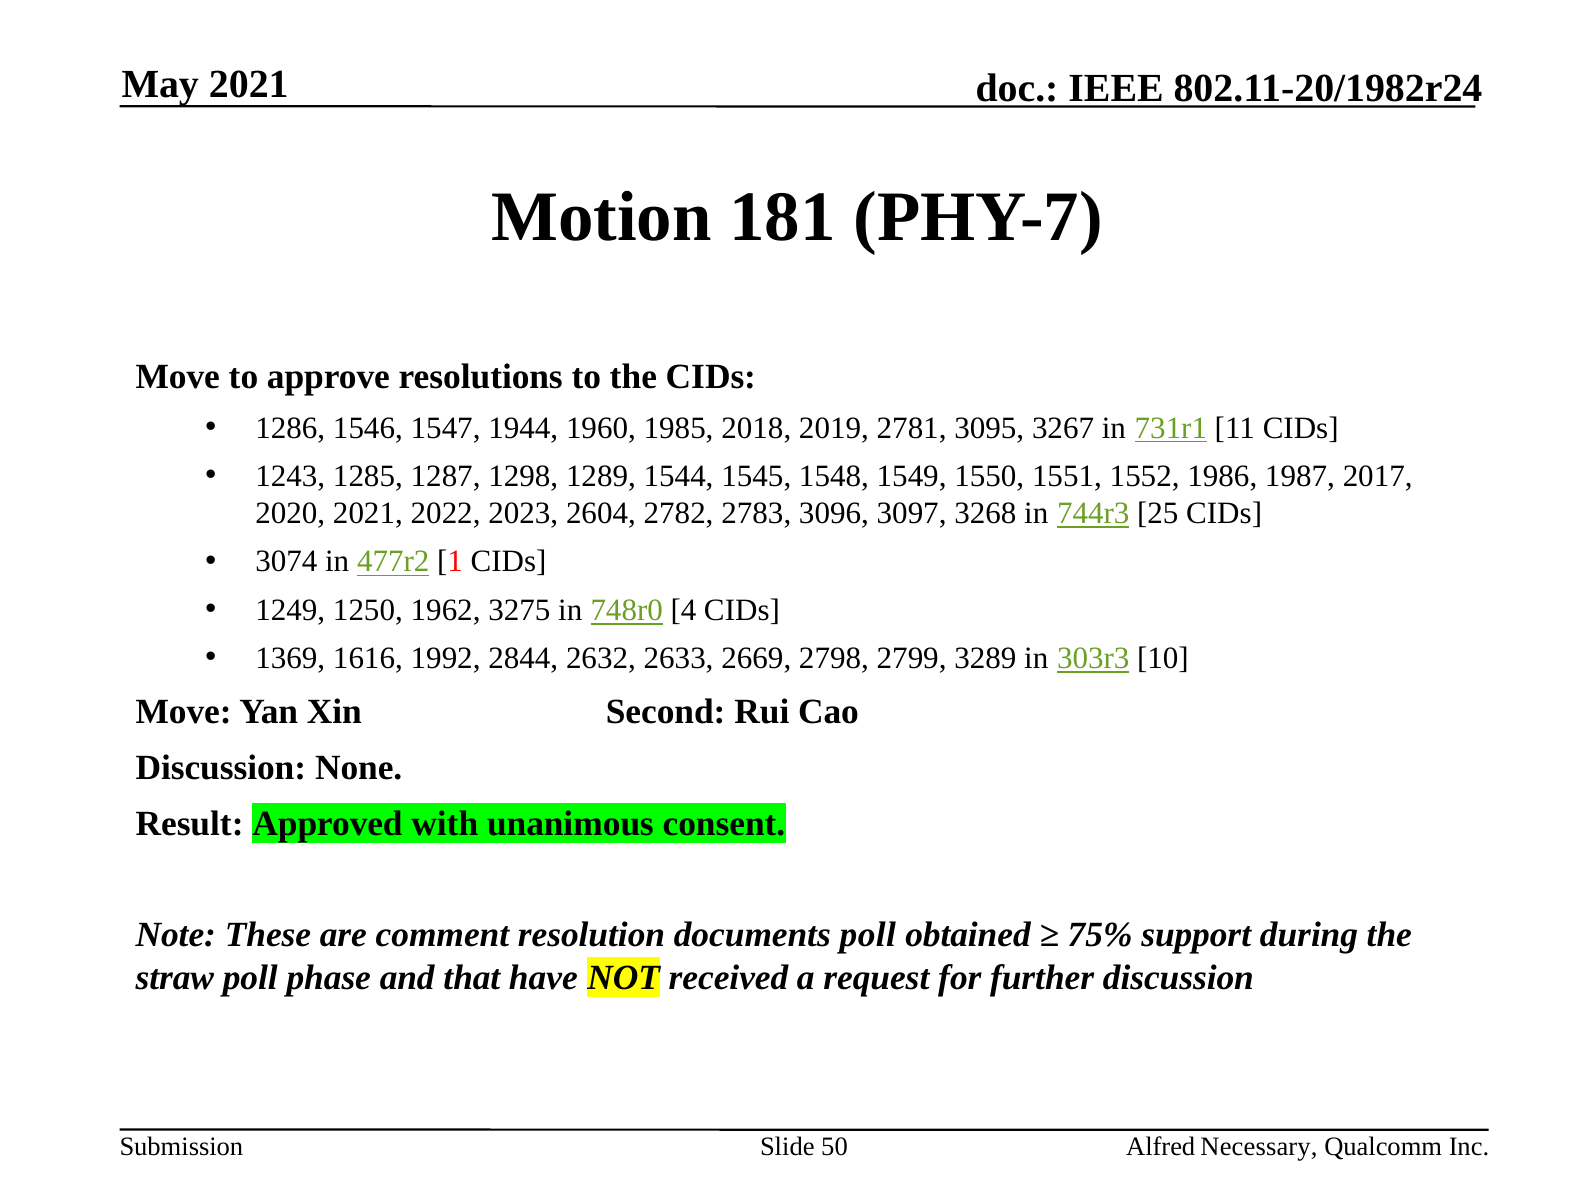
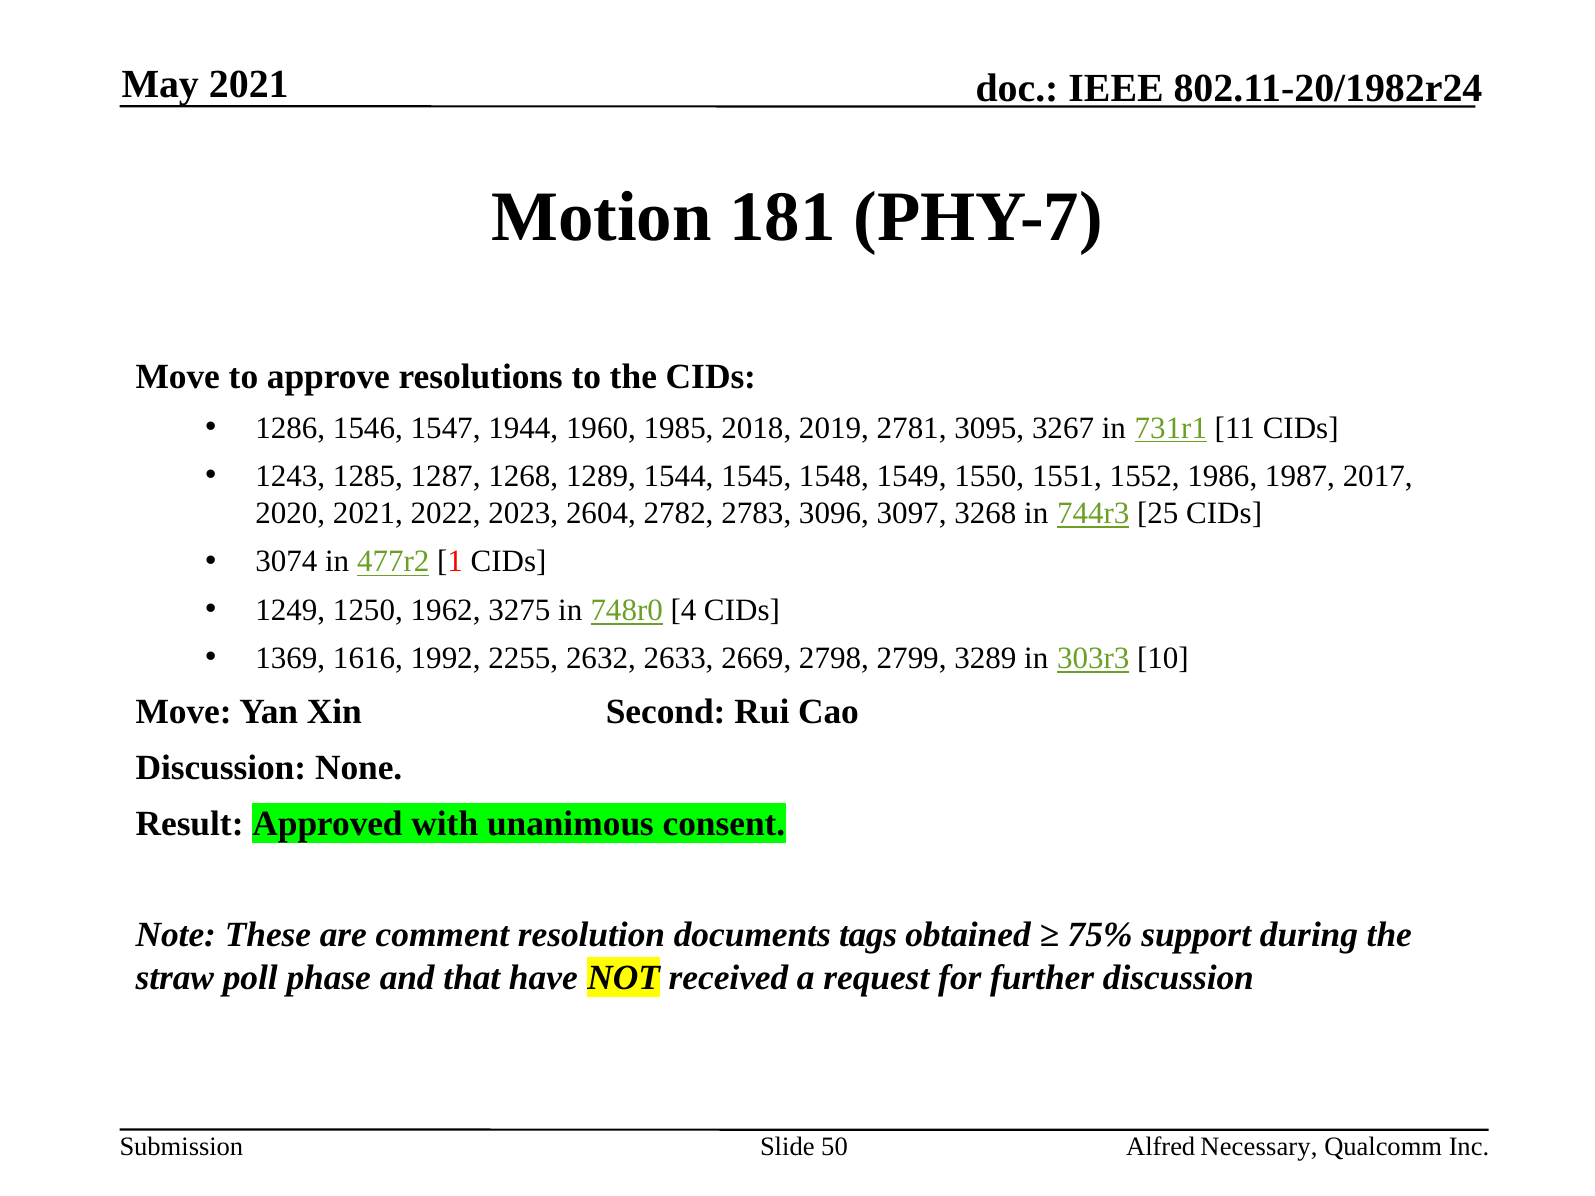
1298: 1298 -> 1268 (523, 476)
2844: 2844 -> 2255 (523, 658)
documents poll: poll -> tags (868, 935)
